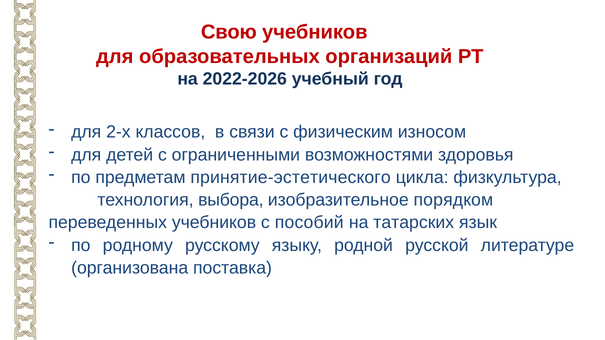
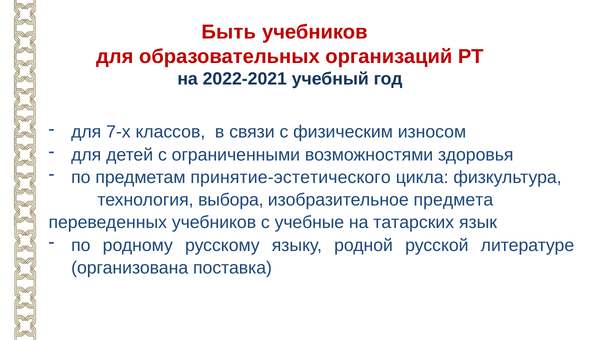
Свою: Свою -> Быть (229, 32)
2022-2026: 2022-2026 -> 2022-2021 (245, 79)
2-х: 2-х -> 7-х (118, 132)
порядком: порядком -> предмета (453, 200)
пособий: пособий -> учебные (309, 223)
